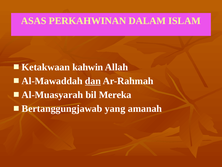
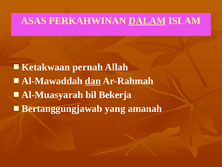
DALAM underline: none -> present (147, 21)
kahwin: kahwin -> pernah (88, 67)
Mereka: Mereka -> Bekerja (115, 95)
